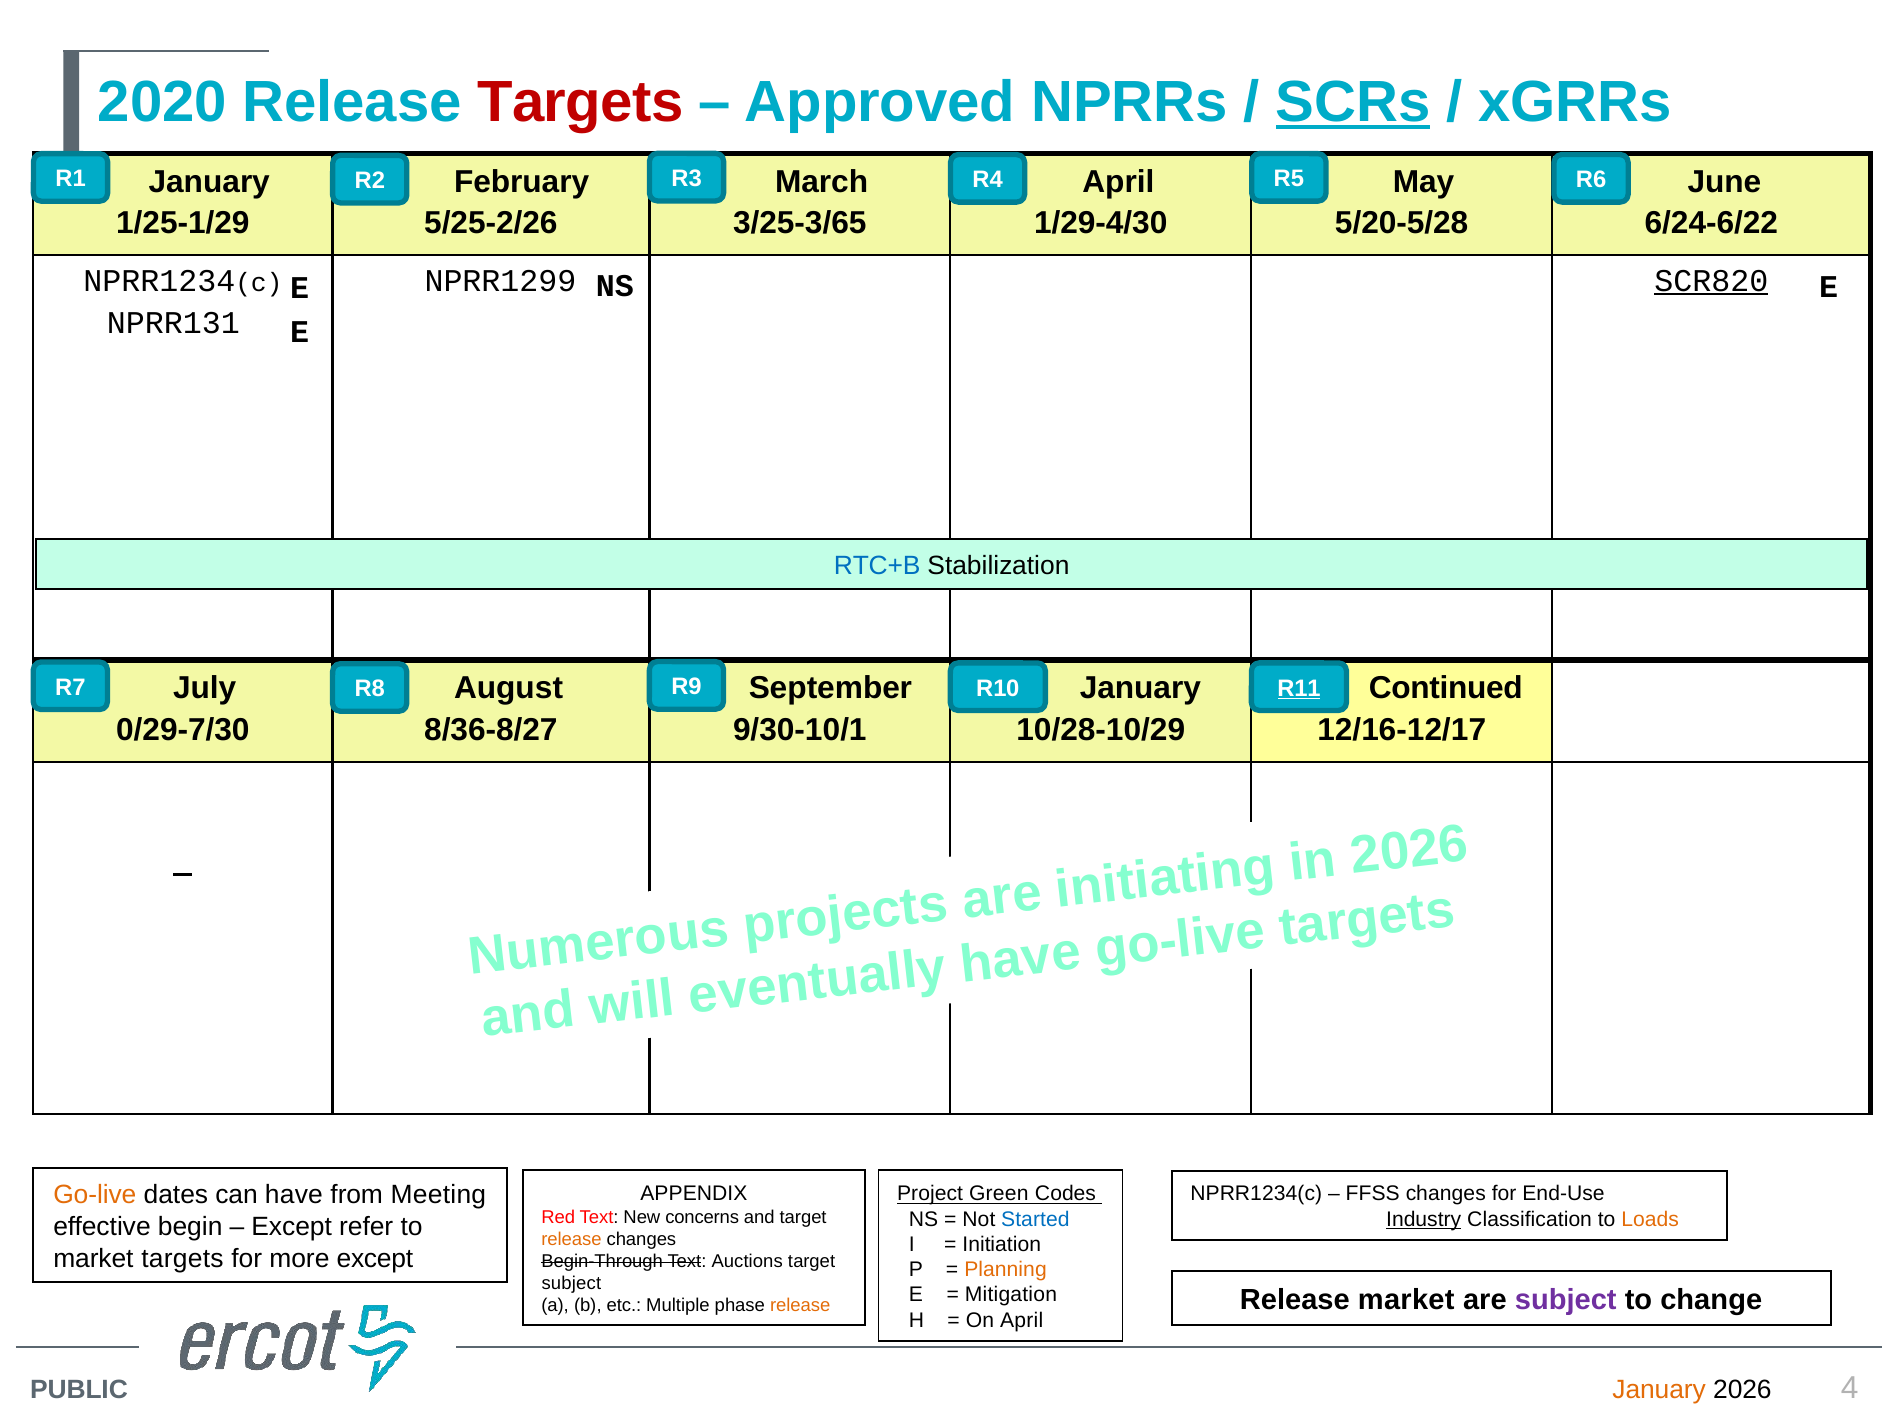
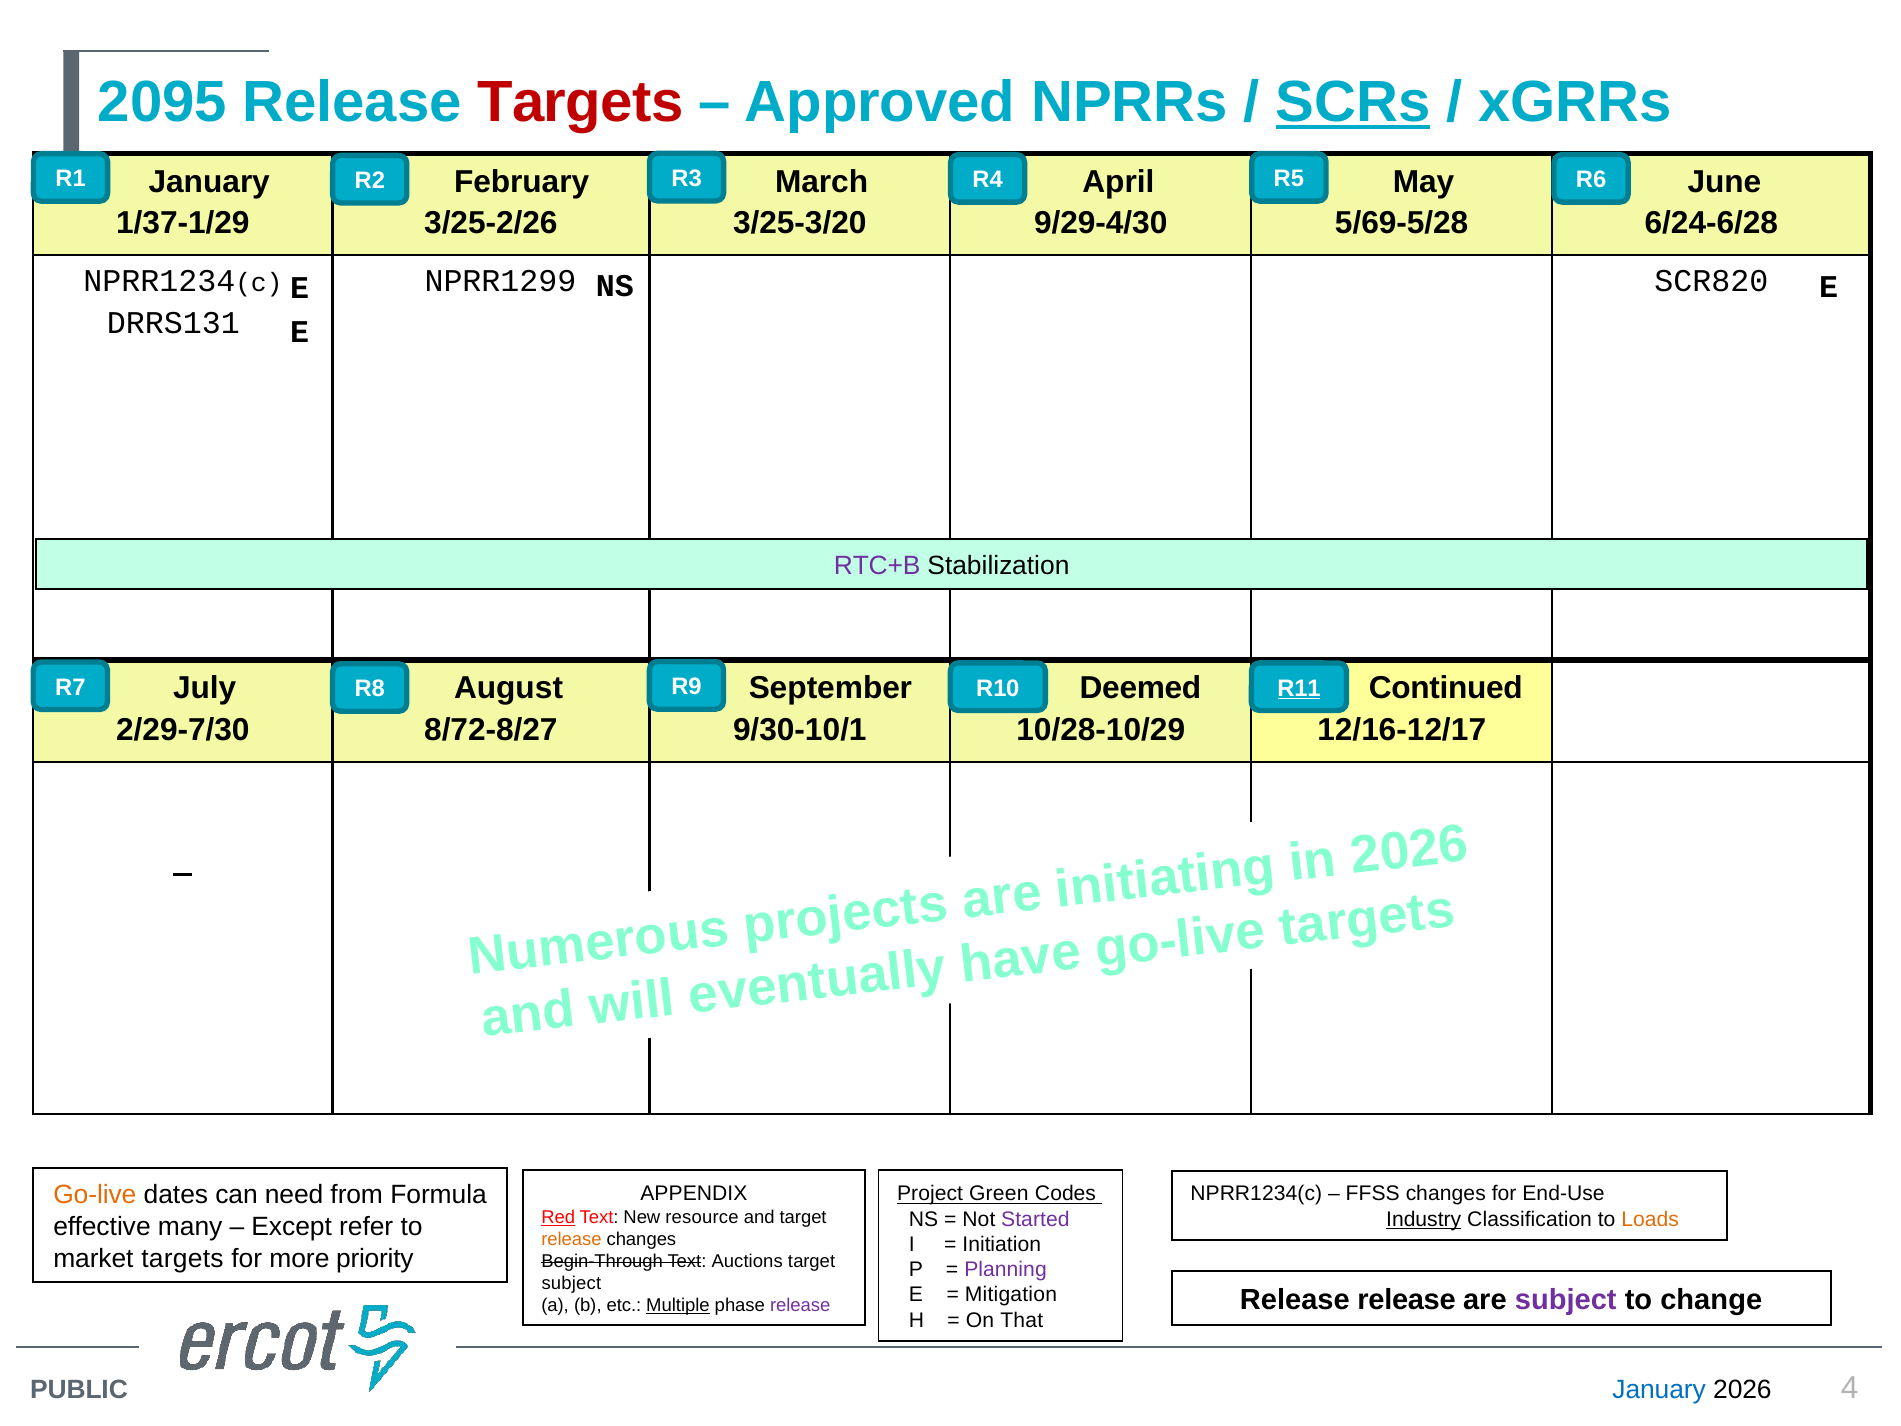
2020: 2020 -> 2095 (162, 102)
1/25-1/29: 1/25-1/29 -> 1/37-1/29 (183, 224)
5/25-2/26: 5/25-2/26 -> 3/25-2/26 (491, 224)
3/25-3/65: 3/25-3/65 -> 3/25-3/20 (800, 224)
1/29-4/30: 1/29-4/30 -> 9/29-4/30 (1101, 224)
5/20-5/28: 5/20-5/28 -> 5/69-5/28 (1402, 224)
6/24-6/22: 6/24-6/22 -> 6/24-6/28 (1711, 224)
SCR820 underline: present -> none (1711, 281)
NPRR131: NPRR131 -> DRRS131 (173, 323)
RTC+B colour: blue -> purple (877, 566)
January: January -> Deemed (1140, 688)
0/29-7/30: 0/29-7/30 -> 2/29-7/30 (183, 730)
8/36-8/27: 8/36-8/27 -> 8/72-8/27 (491, 730)
can have: have -> need (294, 1195)
Meeting: Meeting -> Formula (439, 1195)
Red underline: none -> present (558, 1217)
concerns: concerns -> resource (702, 1217)
Started colour: blue -> purple (1035, 1219)
begin: begin -> many (190, 1227)
more except: except -> priority (375, 1258)
Planning colour: orange -> purple (1006, 1269)
Release market: market -> release (1407, 1300)
Multiple underline: none -> present (678, 1306)
release colour: orange -> purple (800, 1306)
On April: April -> That (1022, 1320)
January colour: orange -> blue (1659, 1389)
